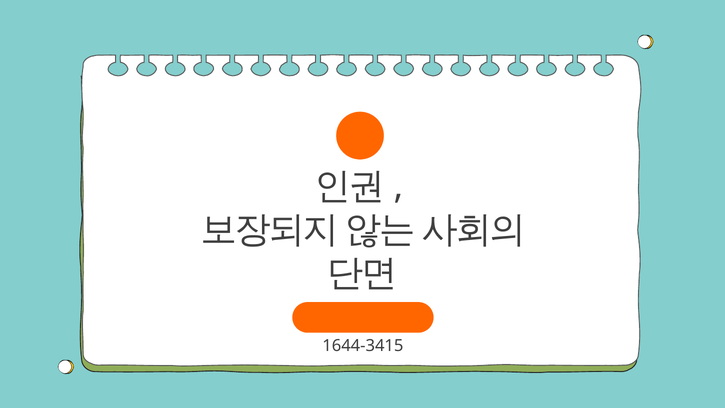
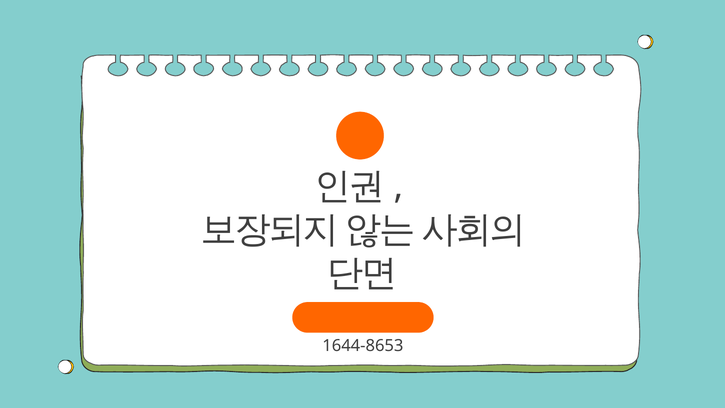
1644-3415: 1644-3415 -> 1644-8653 (363, 345)
